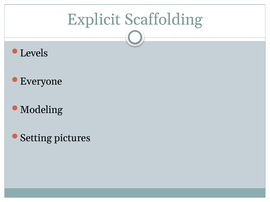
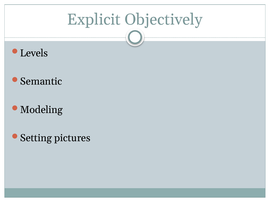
Scaffolding: Scaffolding -> Objectively (163, 19)
Everyone: Everyone -> Semantic (41, 82)
